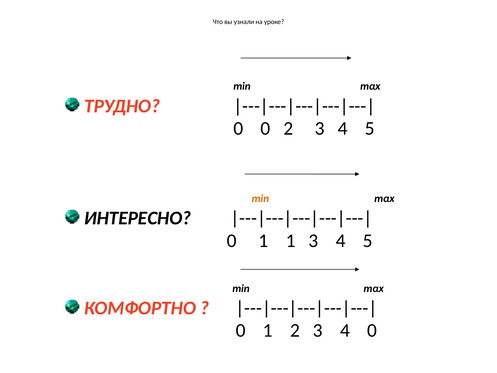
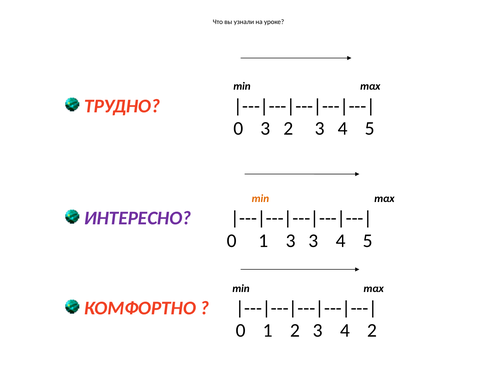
0 0: 0 -> 3 (265, 128)
ИНТЕРЕСНО colour: black -> purple (138, 218)
1 1: 1 -> 3 (291, 241)
4 0: 0 -> 2 (372, 330)
